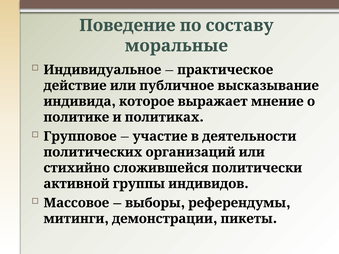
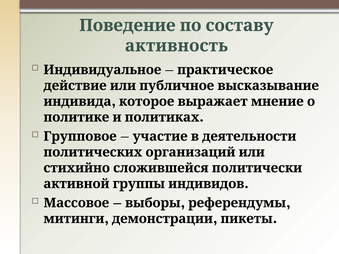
моральные: моральные -> активность (176, 46)
